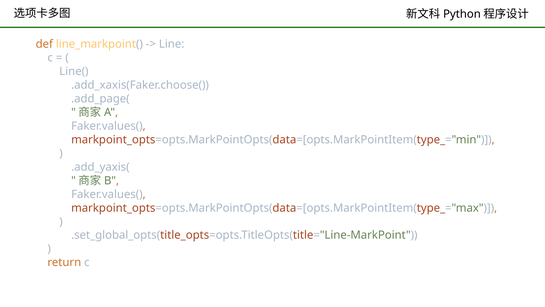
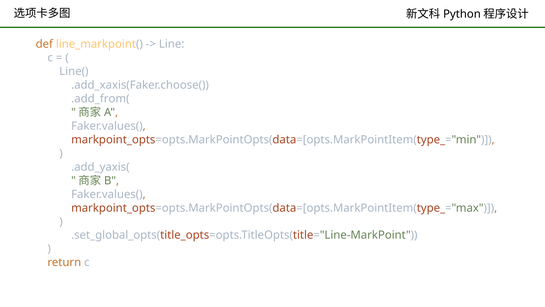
.add_page(: .add_page( -> .add_from( (100, 99)
